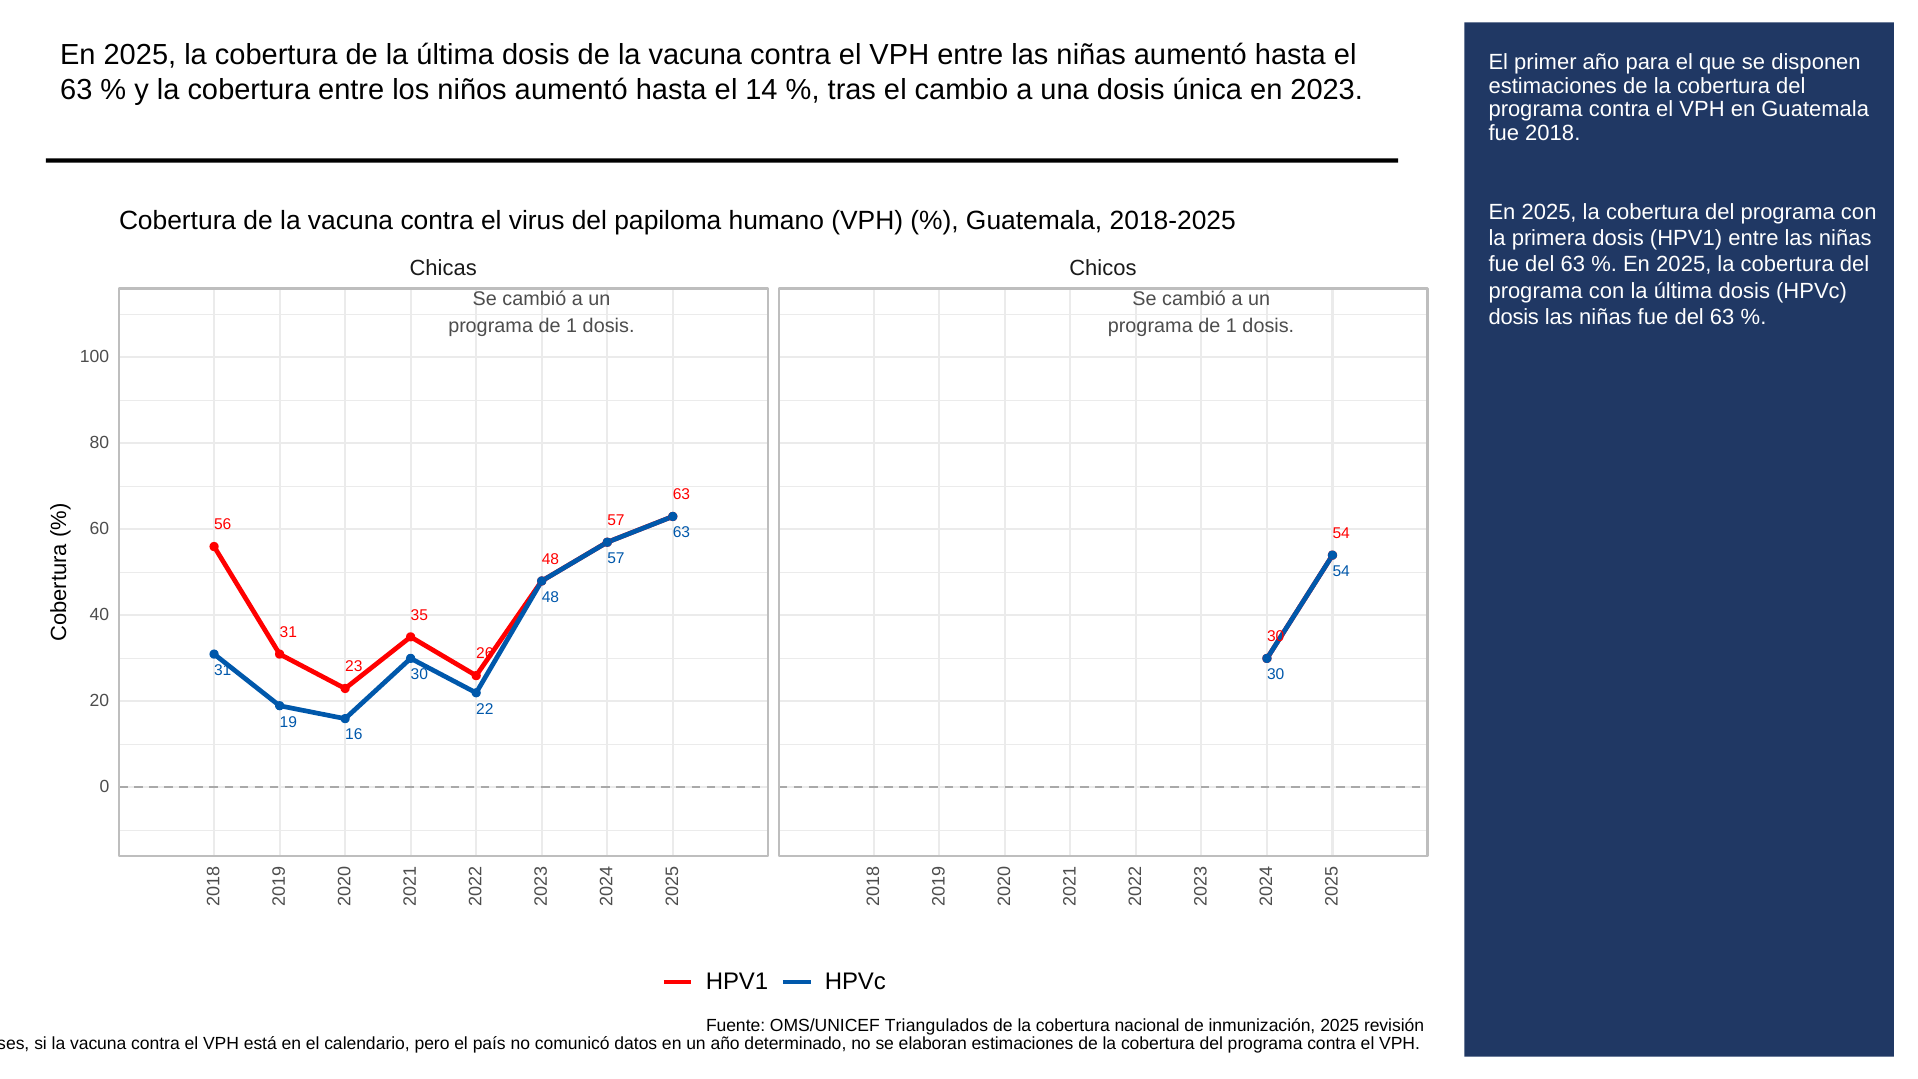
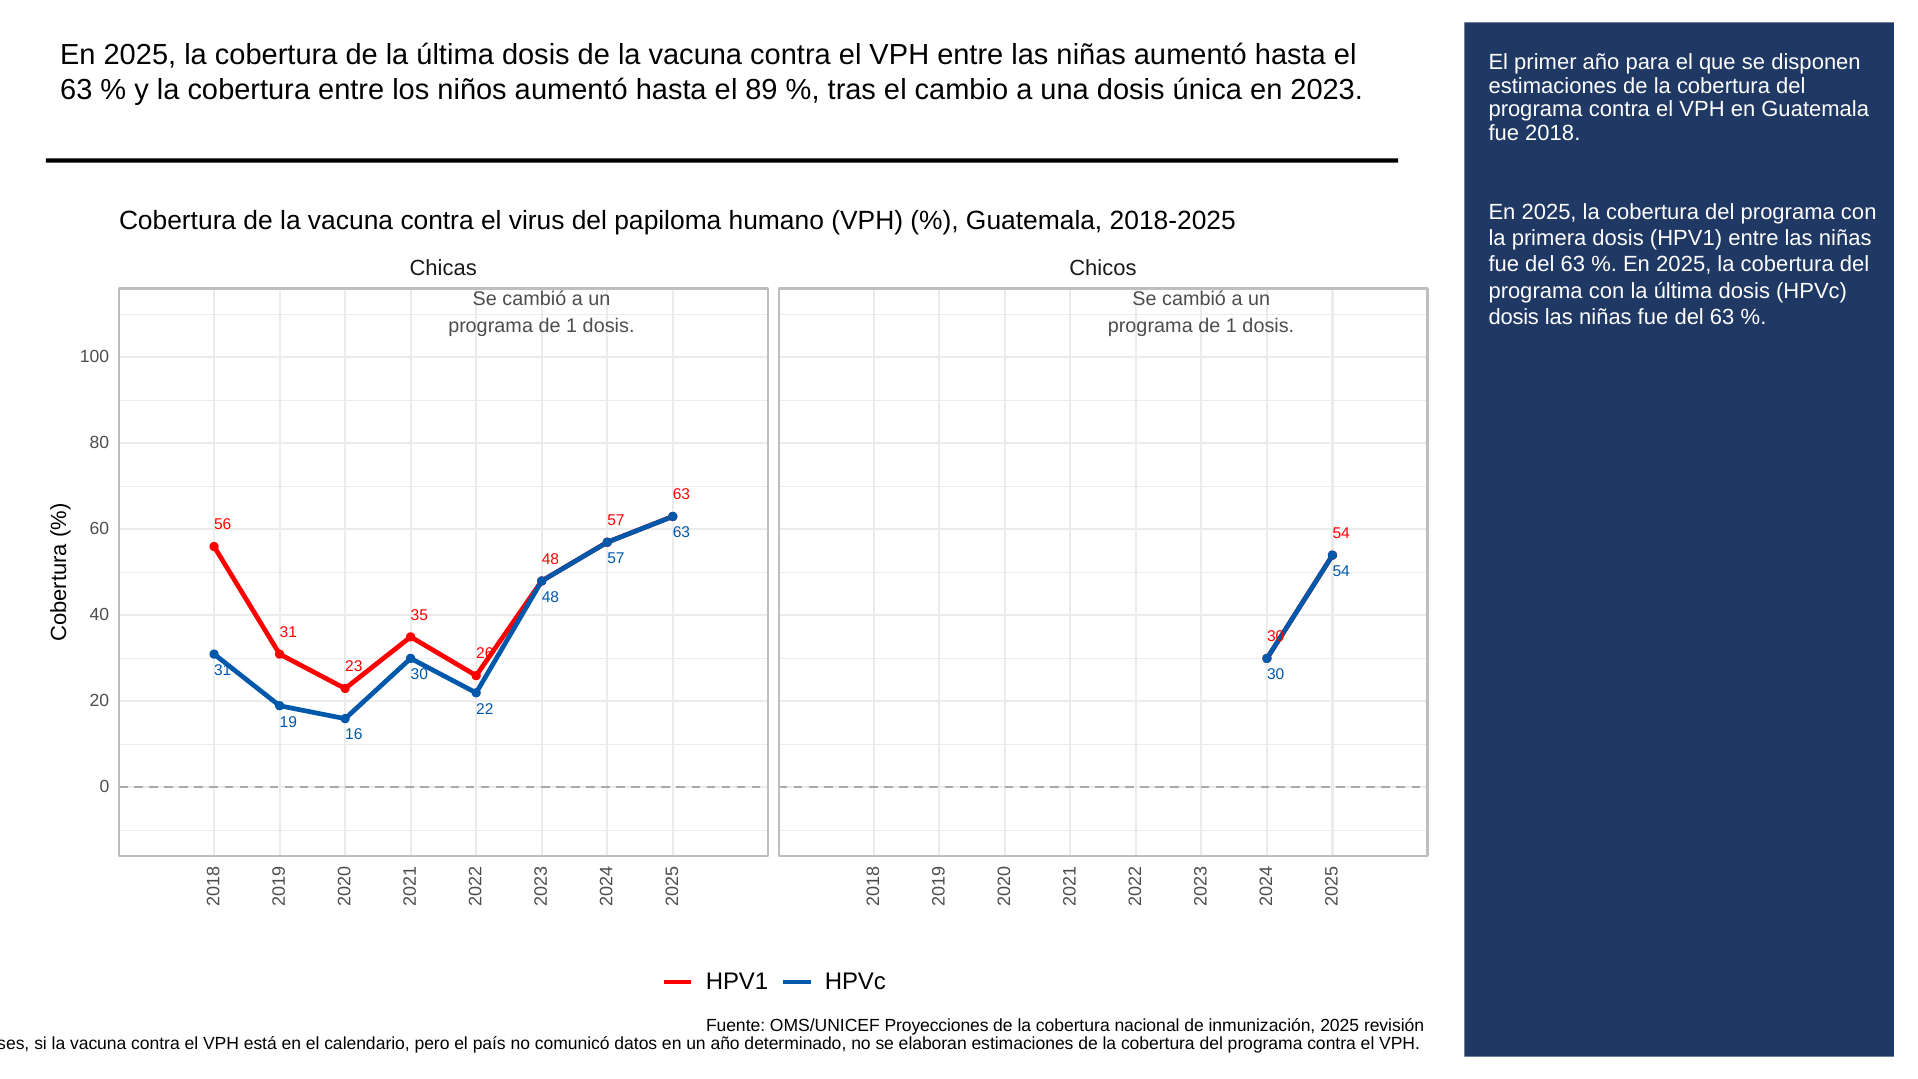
14: 14 -> 89 (762, 90)
Triangulados: Triangulados -> Proyecciones (937, 1025)
